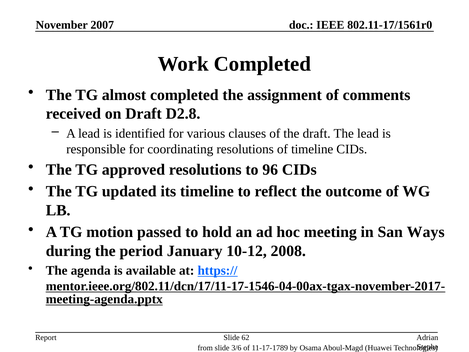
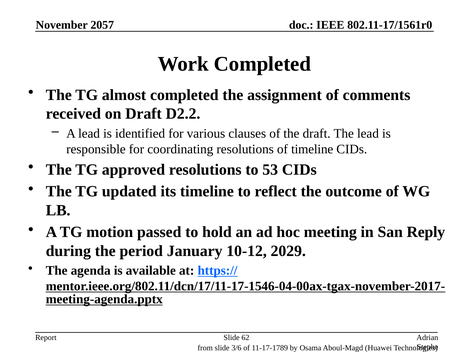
2007: 2007 -> 2057 (102, 25)
D2.8: D2.8 -> D2.2 (183, 114)
96: 96 -> 53 (270, 169)
Ways: Ways -> Reply (426, 232)
2008: 2008 -> 2029 (288, 251)
